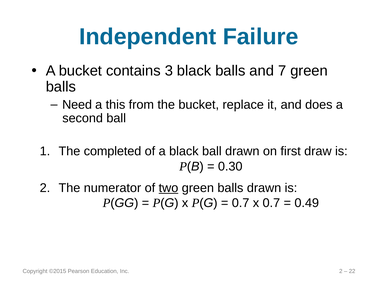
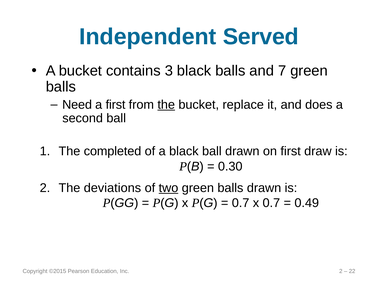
Failure: Failure -> Served (261, 37)
a this: this -> first (116, 104)
the underline: none -> present (166, 104)
numerator: numerator -> deviations (112, 188)
